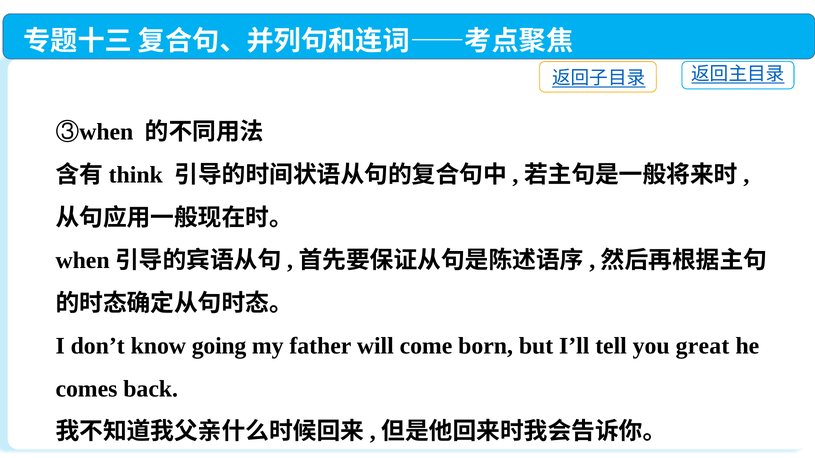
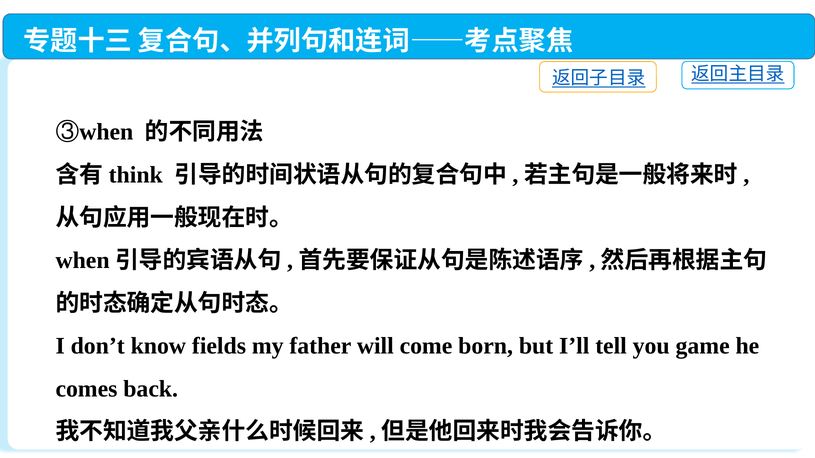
going: going -> fields (219, 346)
great: great -> game (703, 346)
